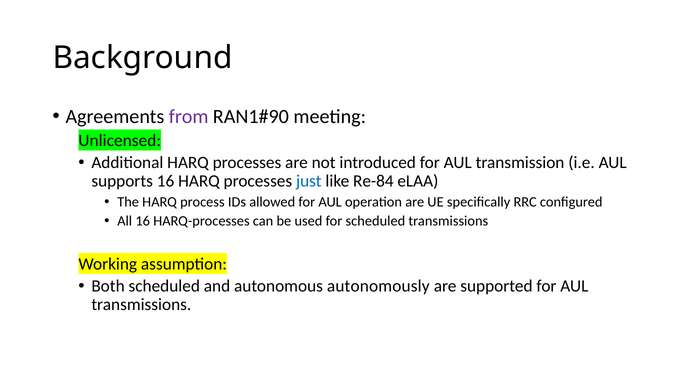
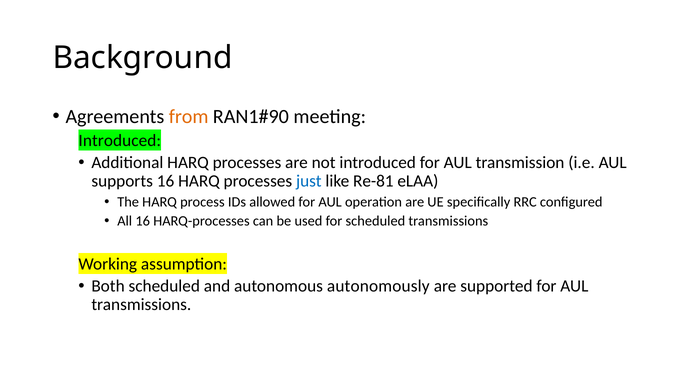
from colour: purple -> orange (189, 117)
Unlicensed: Unlicensed -> Introduced (120, 140)
Re-84: Re-84 -> Re-81 (373, 181)
